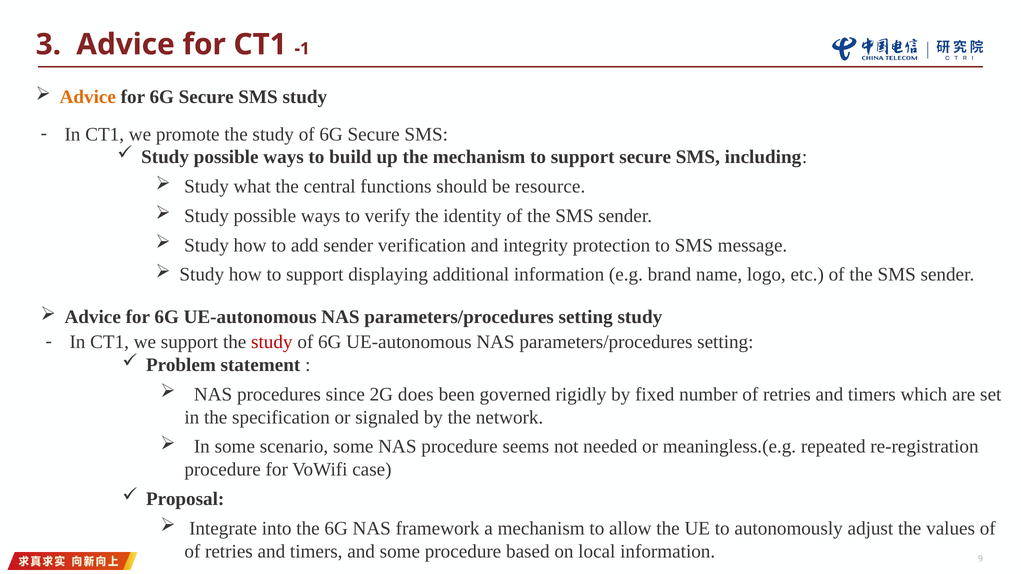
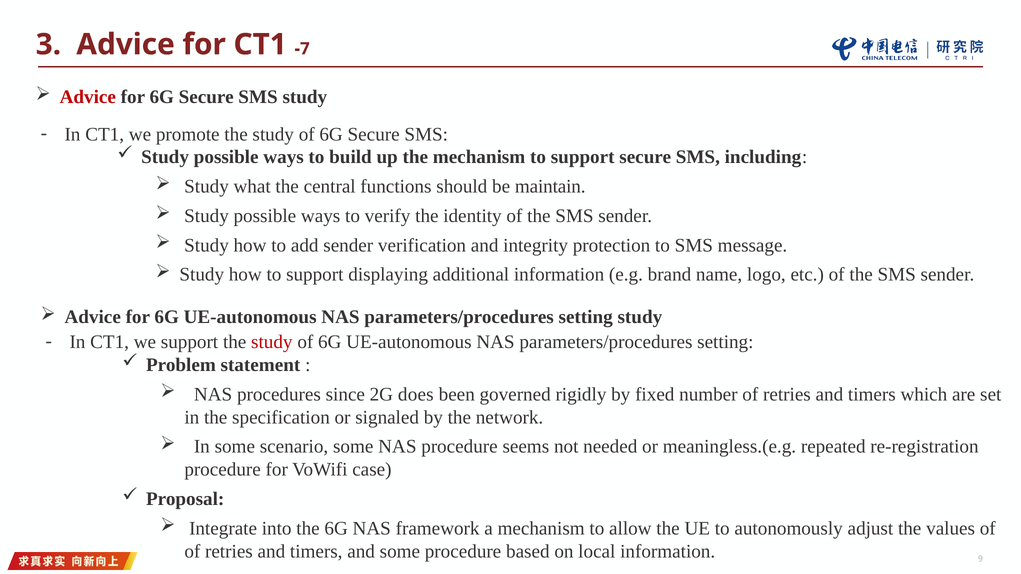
-1: -1 -> -7 (302, 49)
Advice colour: orange -> red (88, 97)
resource: resource -> maintain (550, 187)
